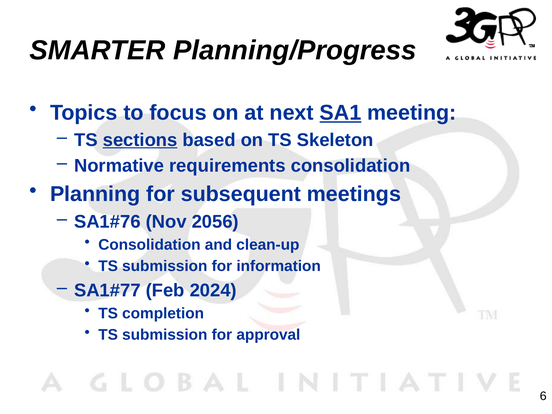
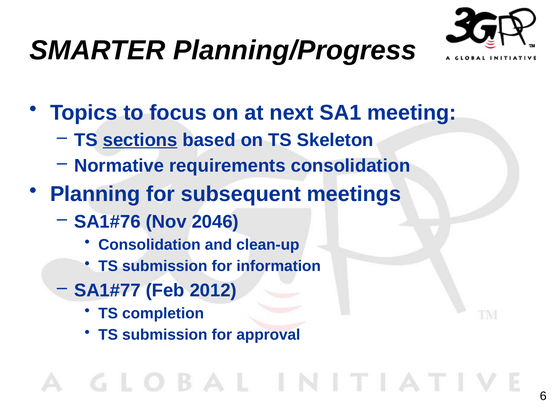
SA1 underline: present -> none (340, 113)
2056: 2056 -> 2046 (215, 222)
2024: 2024 -> 2012 (213, 290)
